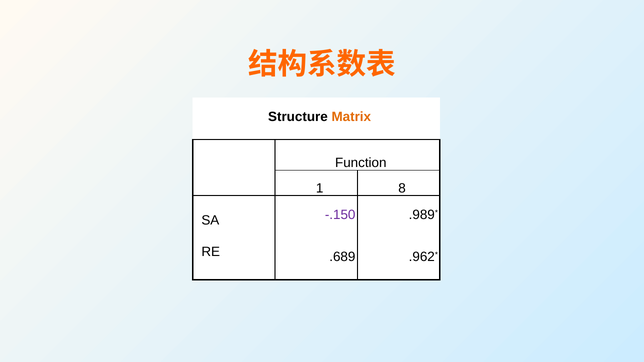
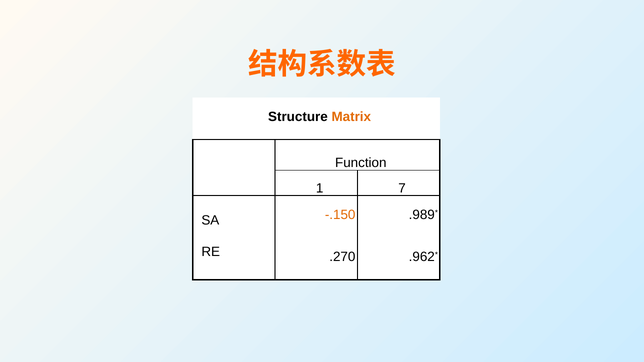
8: 8 -> 7 (402, 188)
-.150 colour: purple -> orange (340, 215)
.689: .689 -> .270 (342, 257)
